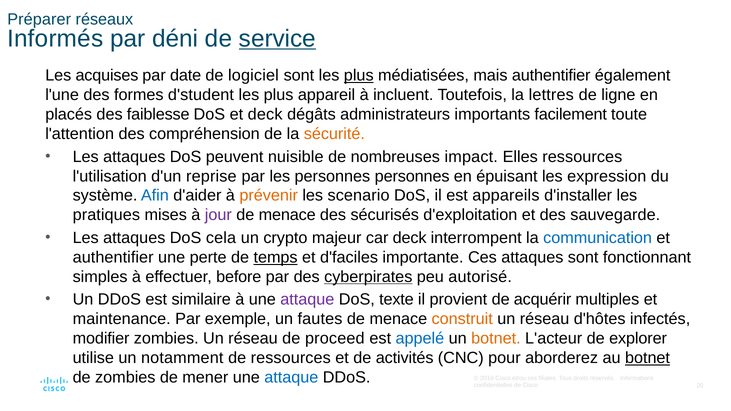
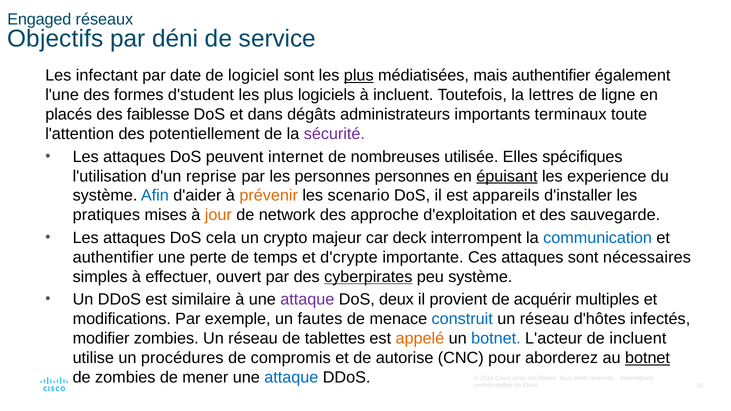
Préparer: Préparer -> Engaged (39, 19)
Informés: Informés -> Objectifs (55, 39)
service underline: present -> none (277, 39)
acquises: acquises -> infectant (107, 76)
appareil: appareil -> logiciels (327, 95)
et deck: deck -> dans (265, 115)
facilement: facilement -> terminaux (571, 115)
compréhension: compréhension -> potentiellement (204, 134)
sécurité colour: orange -> purple (334, 134)
nuisible: nuisible -> internet (296, 157)
impact: impact -> utilisée (471, 157)
Elles ressources: ressources -> spécifiques (582, 157)
épuisant underline: none -> present (507, 176)
expression: expression -> experience (607, 176)
jour colour: purple -> orange (218, 215)
menace: menace -> network (287, 215)
sécurisés: sécurisés -> approche (385, 215)
temps underline: present -> none (276, 257)
d'faciles: d'faciles -> d'crypte (349, 257)
fonctionnant: fonctionnant -> nécessaires (647, 257)
before: before -> ouvert (239, 277)
peu autorisé: autorisé -> système (480, 277)
texte: texte -> deux (396, 300)
maintenance: maintenance -> modifications (122, 319)
construit colour: orange -> blue (462, 319)
proceed: proceed -> tablettes (335, 339)
appelé colour: blue -> orange (420, 339)
botnet colour: orange -> blue (496, 339)
de explorer: explorer -> incluent (638, 339)
notamment: notamment -> procédures (182, 358)
de ressources: ressources -> compromis (291, 358)
activités: activités -> autorise (405, 358)
